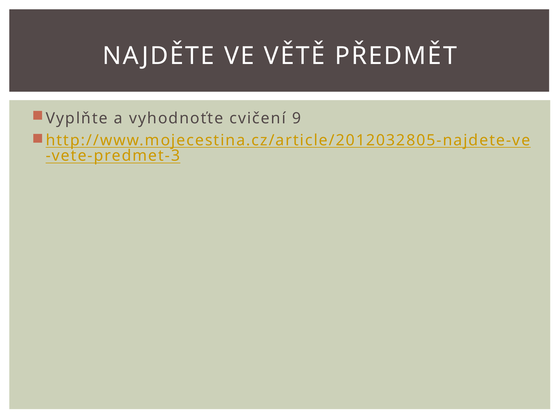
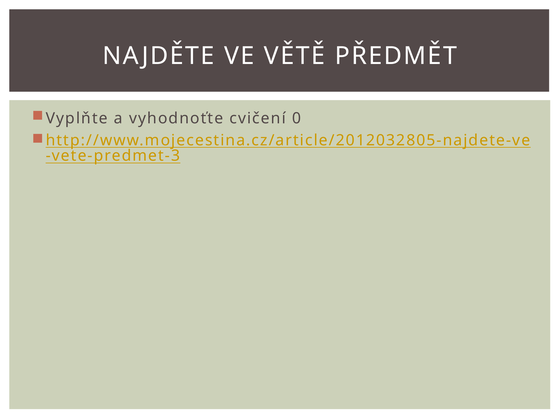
9: 9 -> 0 (297, 119)
